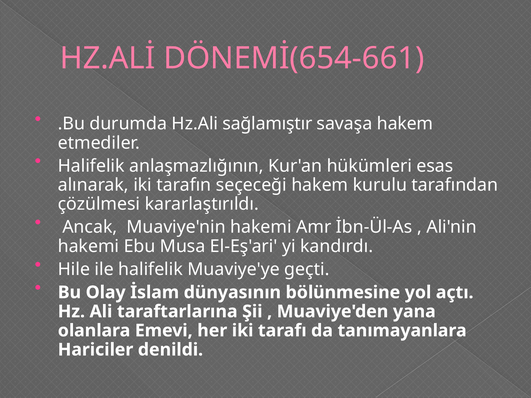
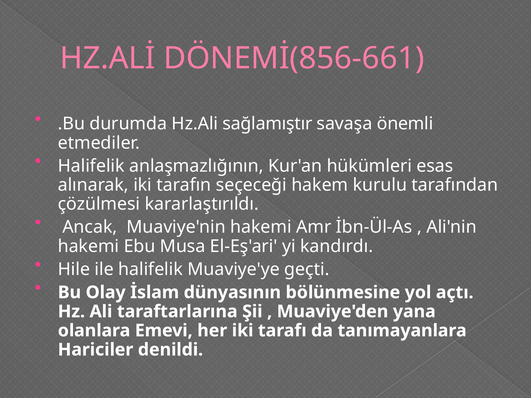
DÖNEMİ(654-661: DÖNEMİ(654-661 -> DÖNEMİ(856-661 (294, 58)
savaşa hakem: hakem -> önemli (405, 124)
